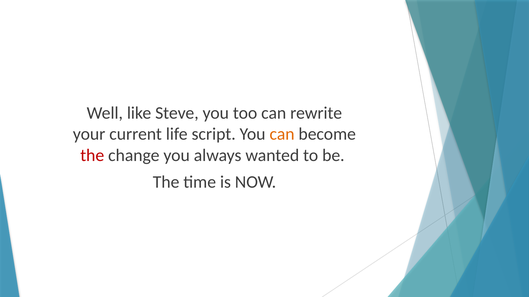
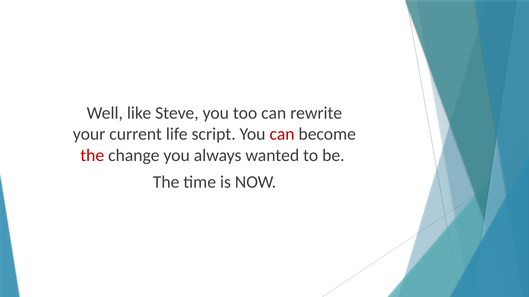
can colour: orange -> red (282, 134)
